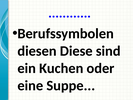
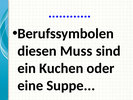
Diese: Diese -> Muss (76, 51)
